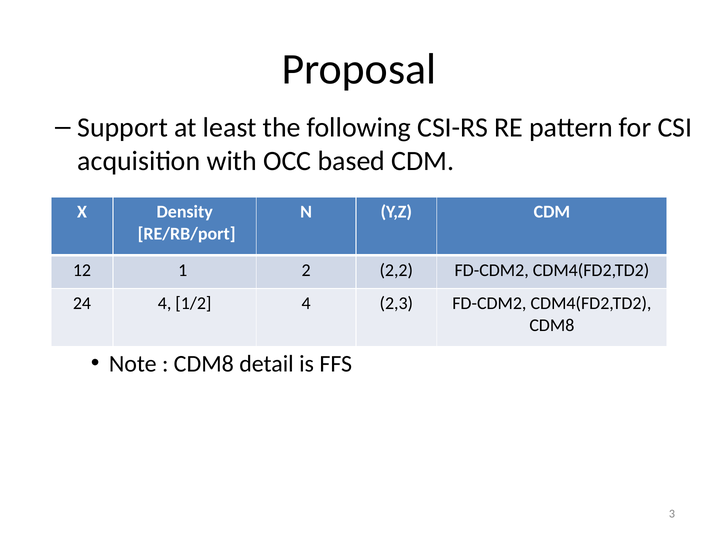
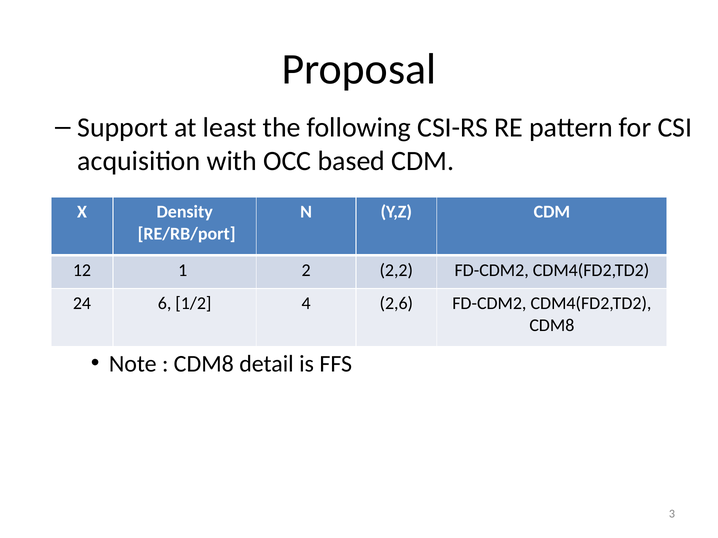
24 4: 4 -> 6 (165, 304)
2,3: 2,3 -> 2,6 (396, 304)
